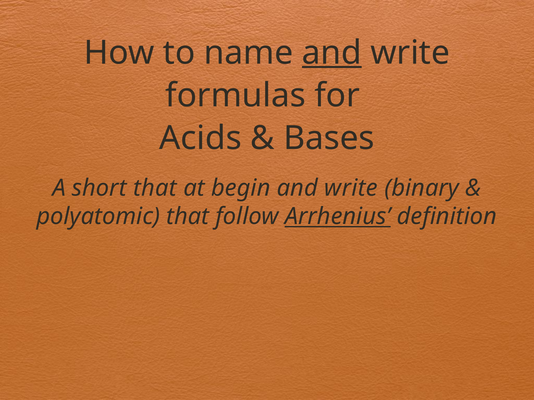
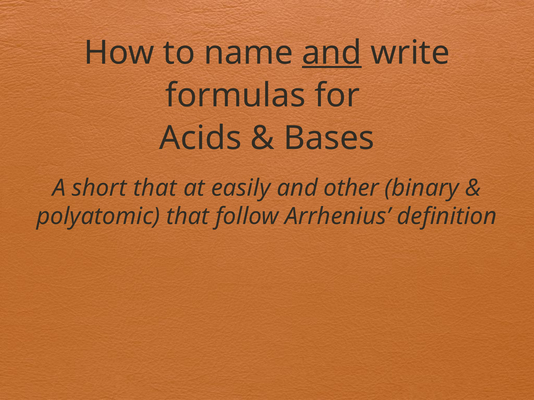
begin: begin -> easily (241, 188)
write: write -> other (351, 188)
Arrhenius underline: present -> none (338, 217)
